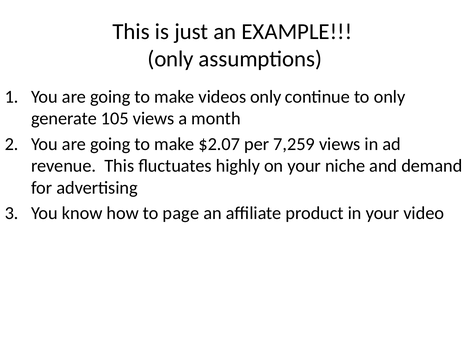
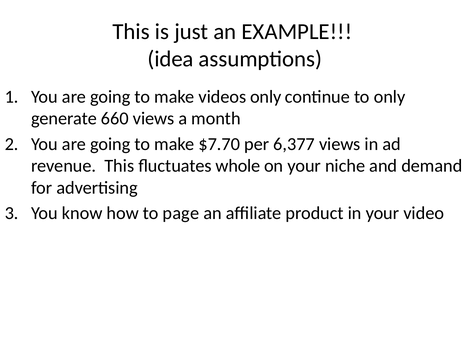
only: only -> idea (171, 59)
105: 105 -> 660 (115, 119)
$2.07: $2.07 -> $7.70 (219, 144)
7,259: 7,259 -> 6,377 (294, 144)
highly: highly -> whole (238, 166)
